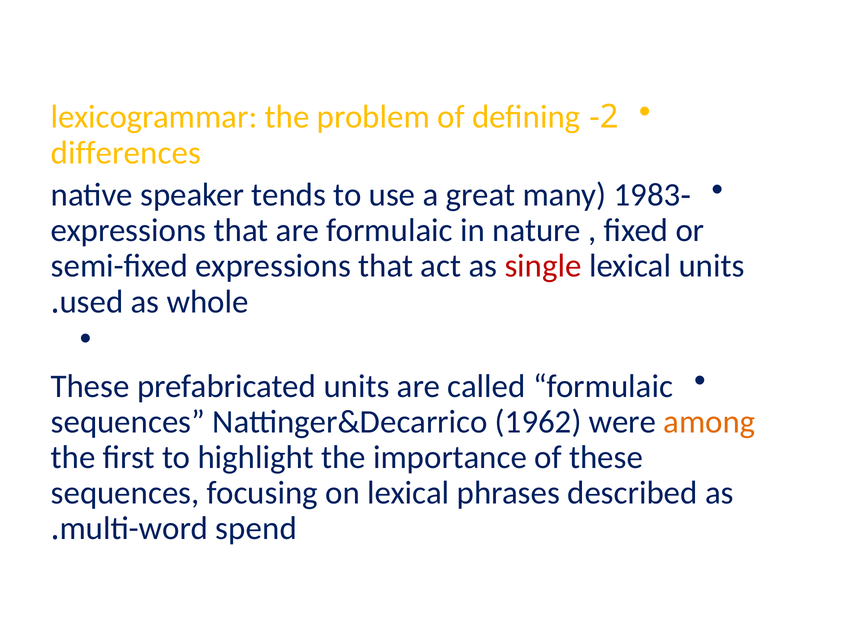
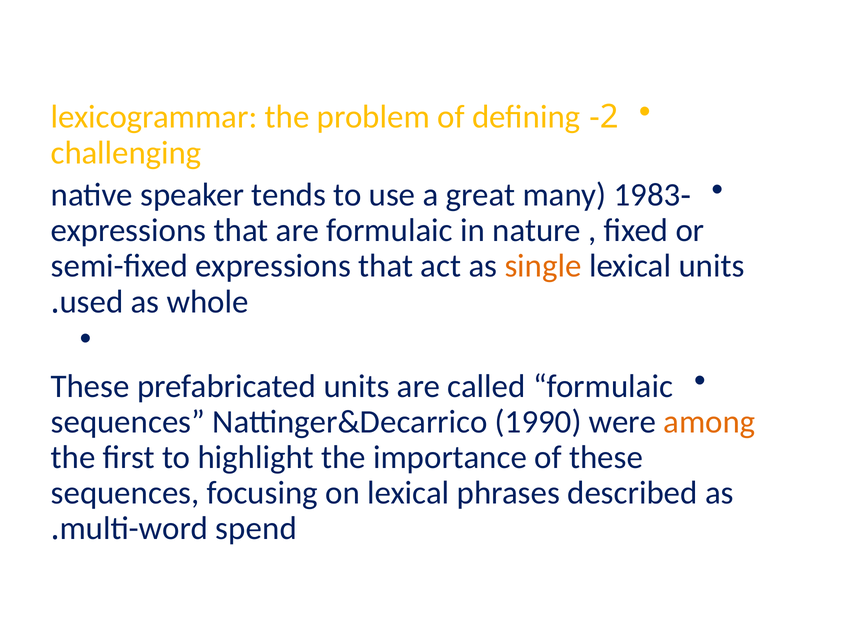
differences: differences -> challenging (126, 153)
single colour: red -> orange (543, 266)
1962: 1962 -> 1990 (538, 422)
